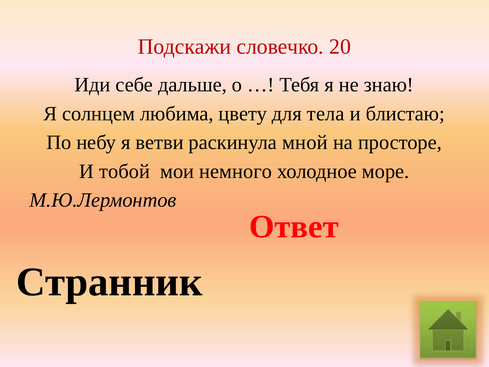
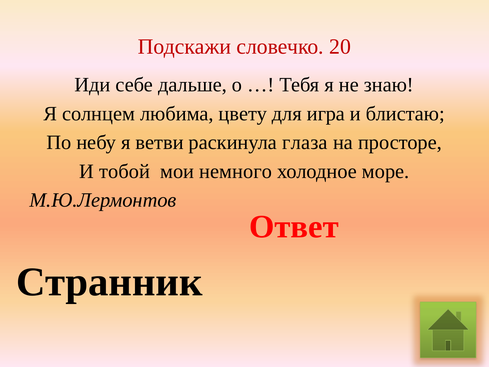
тела: тела -> игра (326, 114)
мной: мной -> глаза (305, 142)
